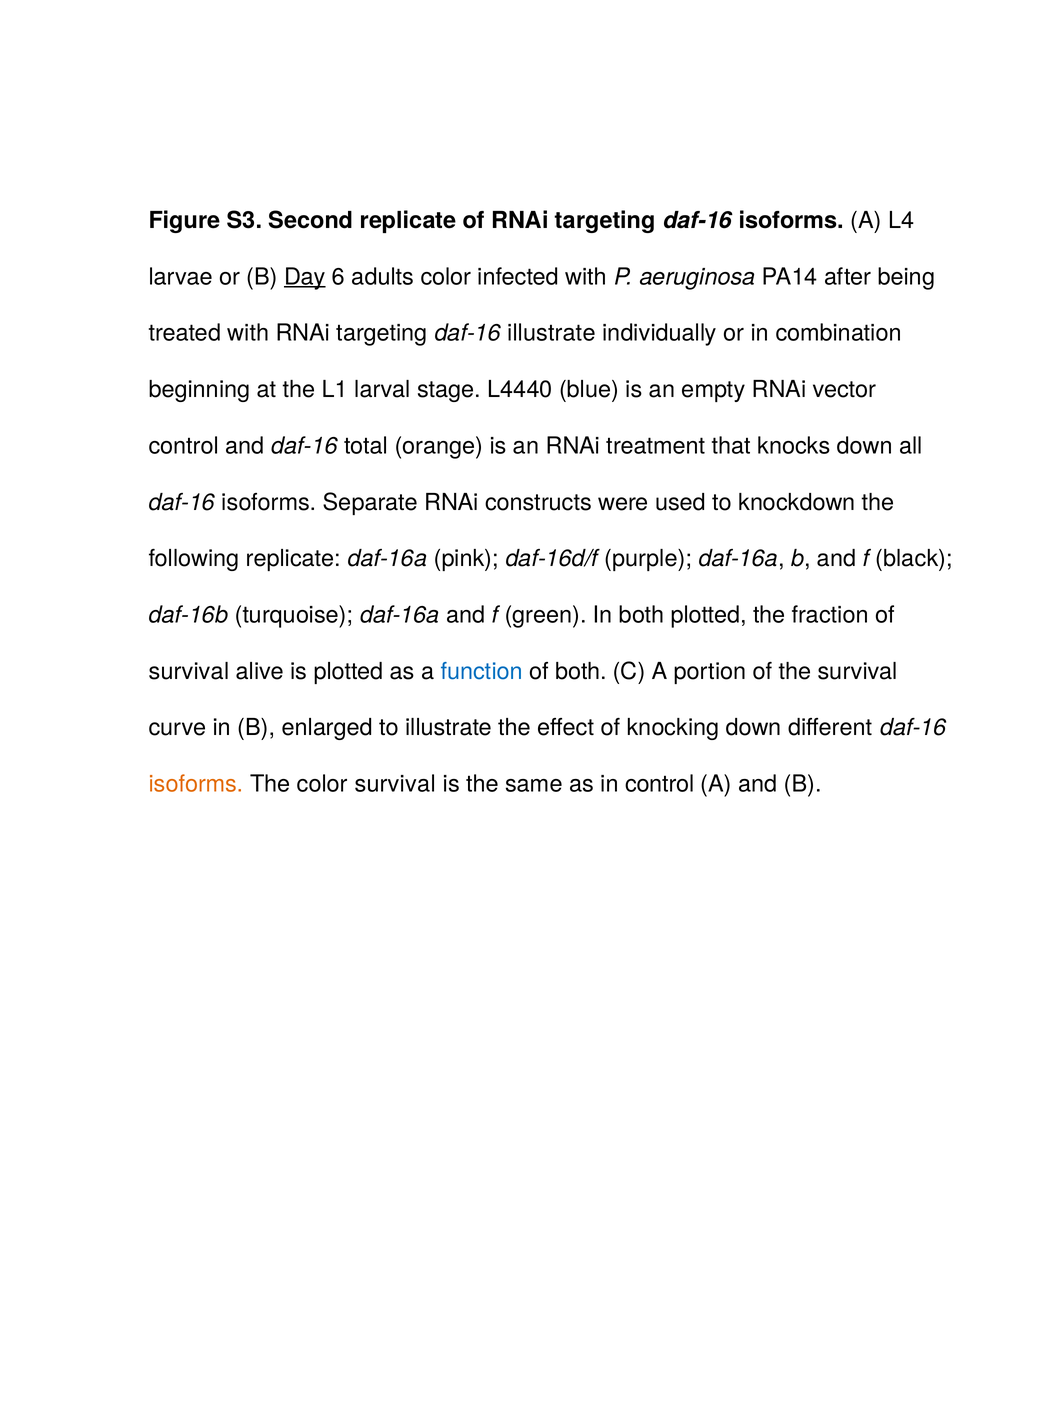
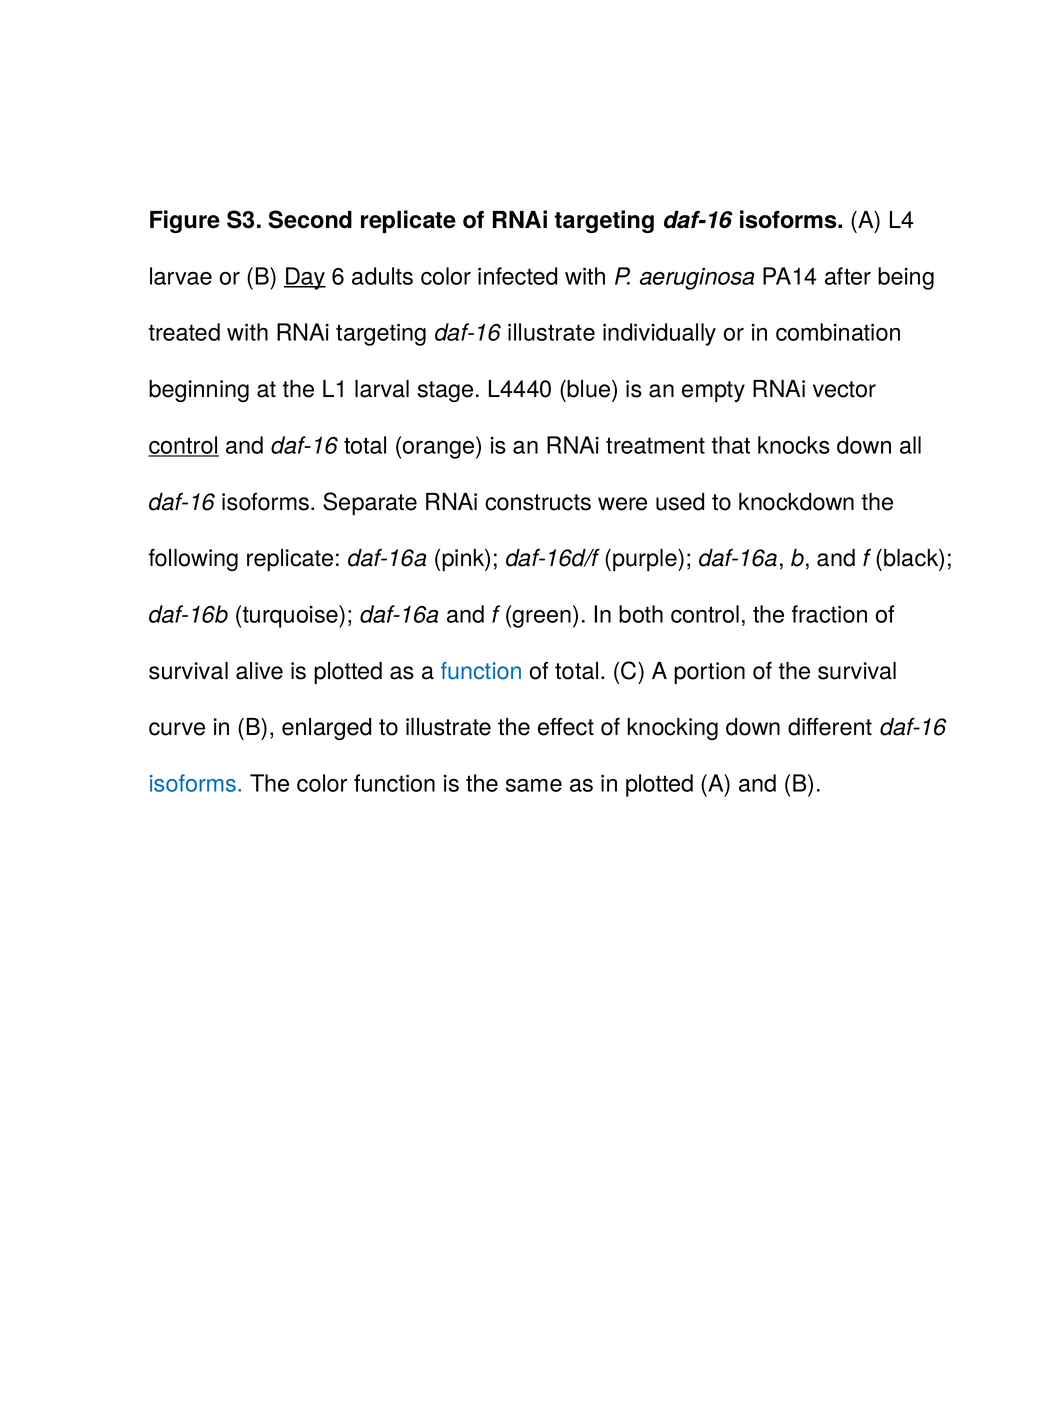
control underline: none -> present (184, 446)
both plotted: plotted -> control (709, 615)
of both: both -> total (581, 672)
isoforms colour: orange -> blue (196, 784)
color survival: survival -> function (395, 784)
in control: control -> plotted (660, 784)
